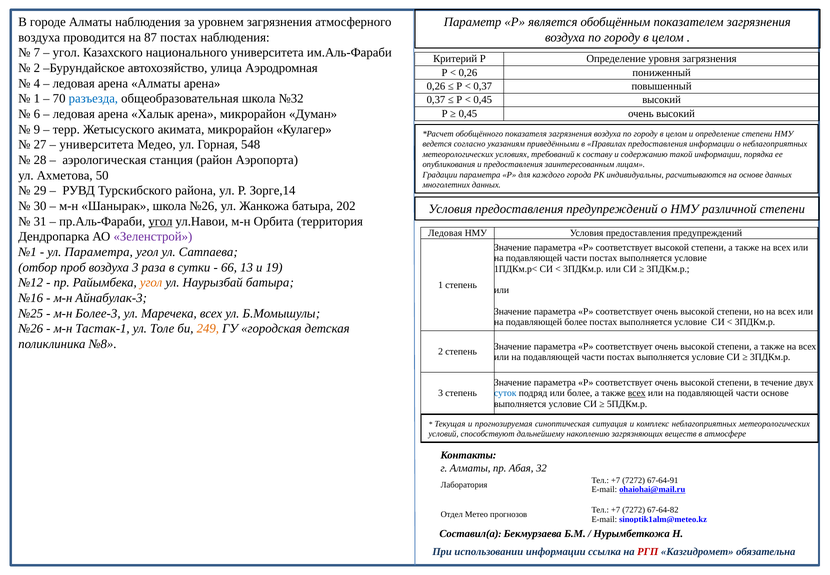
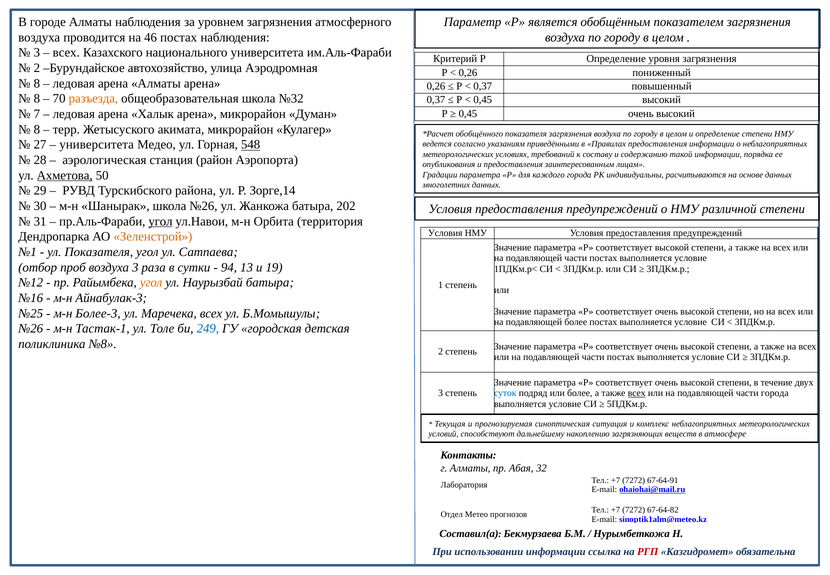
87: 87 -> 46 (151, 37)
7: 7 -> 3 (37, 53)
угол: угол -> всех (66, 53)
4: 4 -> 8 (37, 83)
1: 1 -> 8 (37, 99)
разъезда colour: blue -> orange (93, 99)
6: 6 -> 7 (37, 114)
9: 9 -> 8 (37, 129)
548 underline: none -> present (251, 145)
Ахметова underline: none -> present (65, 175)
Ледовая: Ледовая -> Условия (445, 233)
Зеленстрой colour: purple -> orange (153, 237)
ул Параметра: Параметра -> Показателя (99, 252)
66: 66 -> 94 (229, 267)
249 colour: orange -> blue (208, 328)
части основе: основе -> города (775, 393)
